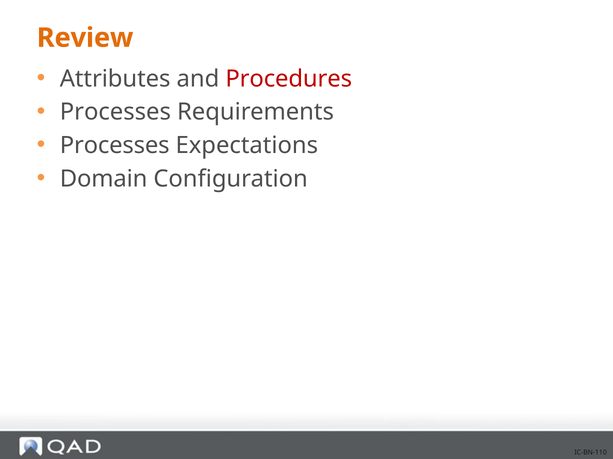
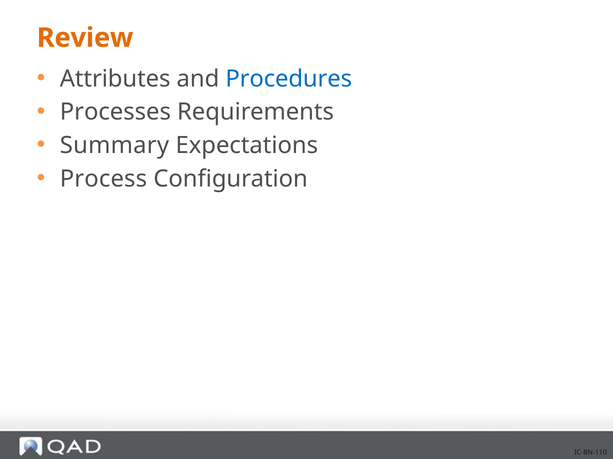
Procedures colour: red -> blue (289, 79)
Processes: Processes -> Summary (114, 146)
Domain: Domain -> Process (103, 179)
